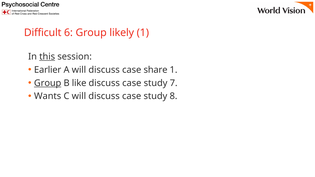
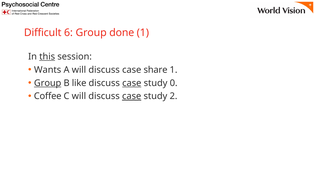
likely: likely -> done (122, 33)
Earlier: Earlier -> Wants (48, 70)
case underline: none -> present (132, 83)
7: 7 -> 0 (174, 83)
Wants: Wants -> Coffee (48, 96)
case underline: none -> present (132, 96)
8: 8 -> 2 (174, 96)
